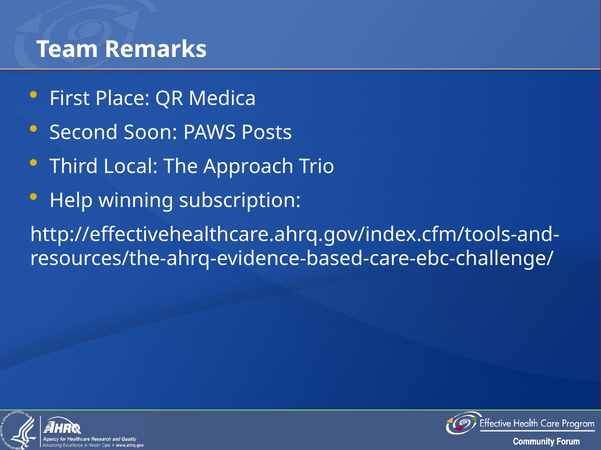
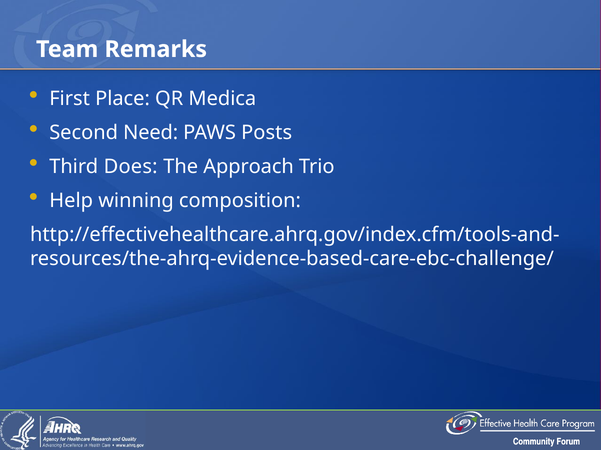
Soon: Soon -> Need (151, 133)
Local: Local -> Does (131, 167)
subscription: subscription -> composition (240, 201)
